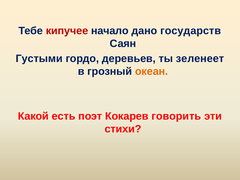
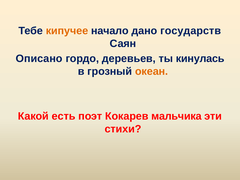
кипучее colour: red -> orange (67, 31)
Густыми: Густыми -> Описано (39, 59)
зеленеет: зеленеет -> кинулась (200, 59)
говорить: говорить -> мальчика (176, 116)
